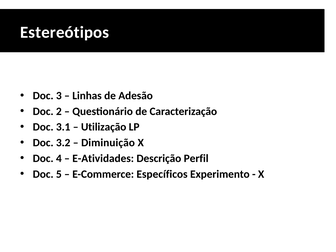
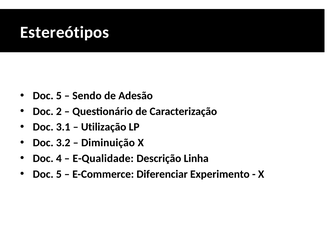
3: 3 -> 5 (59, 96)
Linhas: Linhas -> Sendo (87, 96)
E-Atividades: E-Atividades -> E-Qualidade (103, 158)
Perfil: Perfil -> Linha (196, 158)
Específicos: Específicos -> Diferenciar (162, 174)
